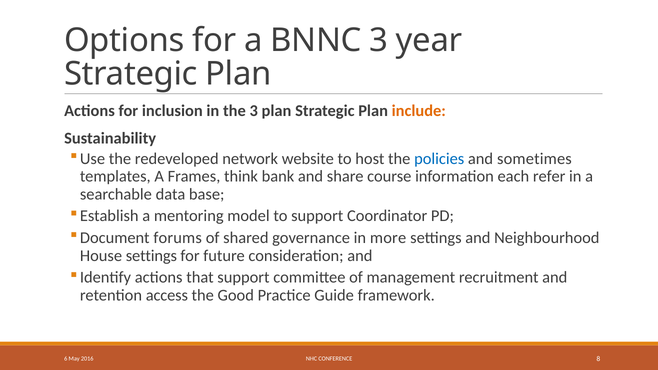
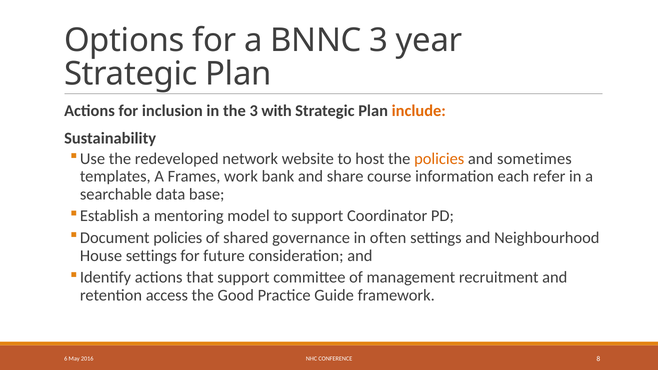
3 plan: plan -> with (277, 111)
policies colour: blue -> orange (439, 159)
think: think -> work (241, 177)
Document forums: forums -> policies (178, 238)
more: more -> often (388, 238)
